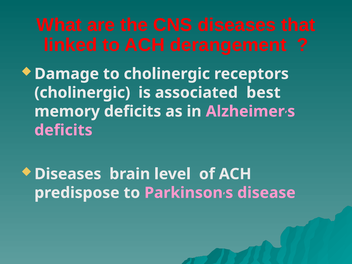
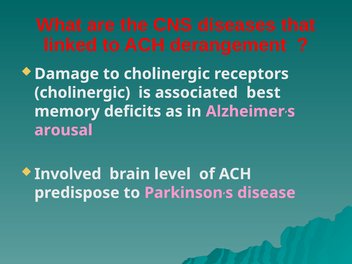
deficits: deficits -> arousal (63, 130)
Diseases: Diseases -> Involved (68, 174)
